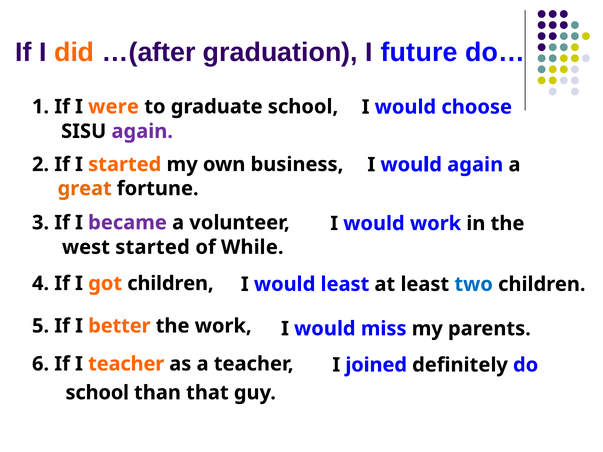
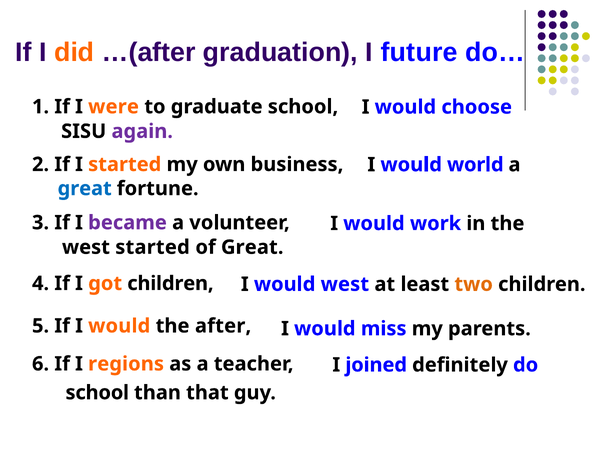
would again: again -> world (475, 165)
great colour: orange -> blue (85, 189)
of While: While -> Great (252, 247)
would least: least -> west (345, 284)
two colour: blue -> orange (474, 284)
If I better: better -> would (119, 326)
the work: work -> after (223, 326)
I teacher: teacher -> regions (126, 364)
